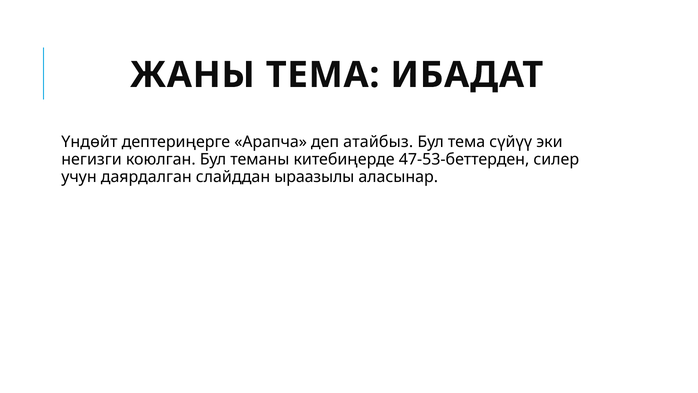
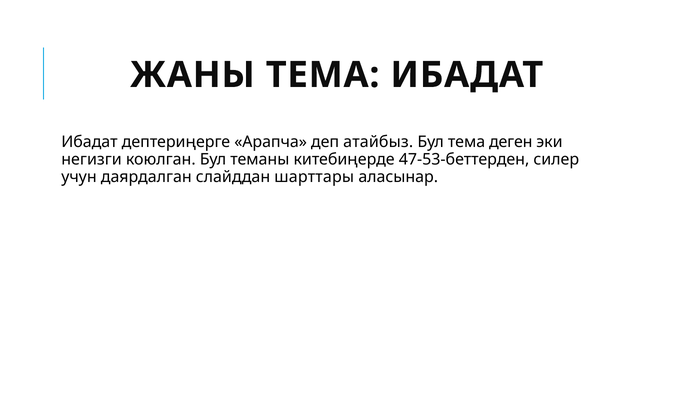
Үндөйт: Үндөйт -> Ибадат (89, 142)
сүйүү: сүйүү -> деген (511, 142)
ыраазылы: ыраазылы -> шарттары (314, 177)
